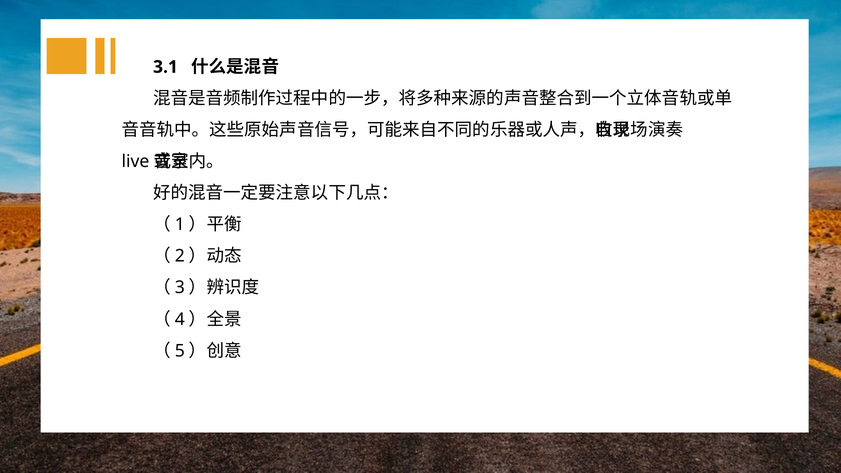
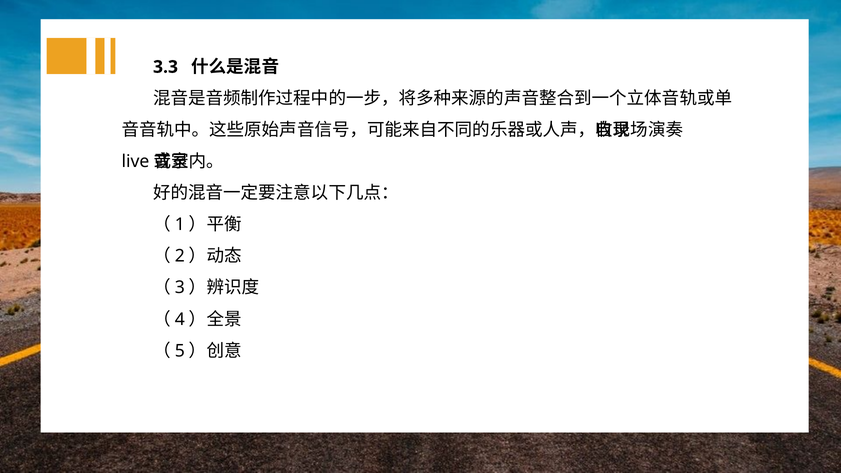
3.1: 3.1 -> 3.3 (166, 67)
